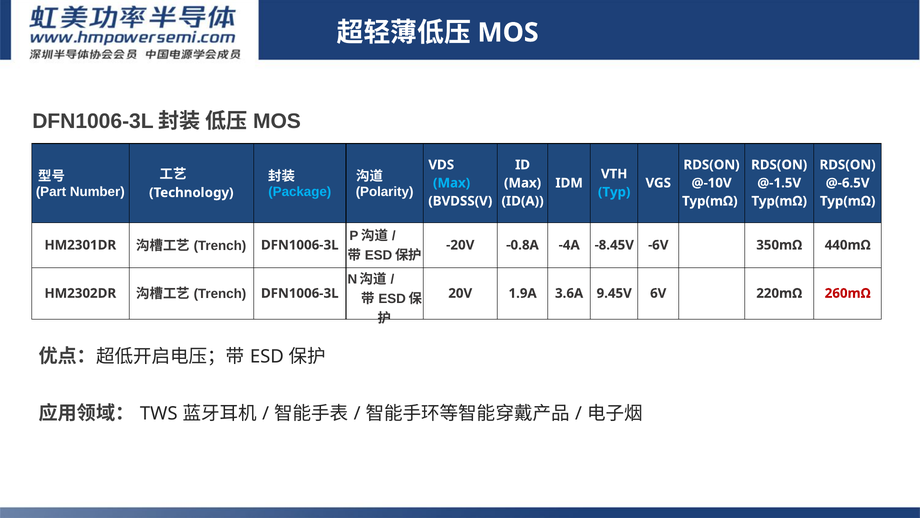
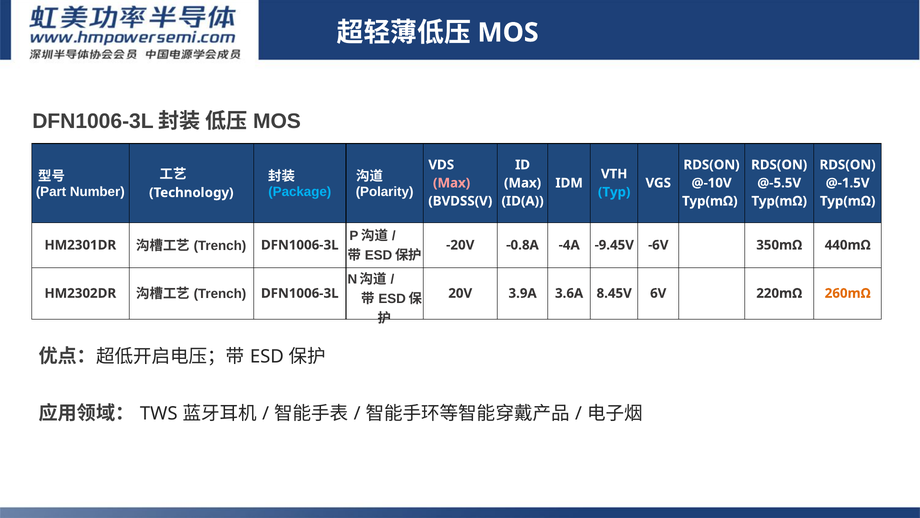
Max colour: light blue -> pink (452, 183)
@-1.5V: @-1.5V -> @-5.5V (779, 183)
@-6.5V: @-6.5V -> @-1.5V (848, 183)
-8.45V: -8.45V -> -9.45V (614, 245)
1.9A: 1.9A -> 3.9A (523, 293)
9.45V: 9.45V -> 8.45V (614, 293)
260mΩ colour: red -> orange (848, 293)
